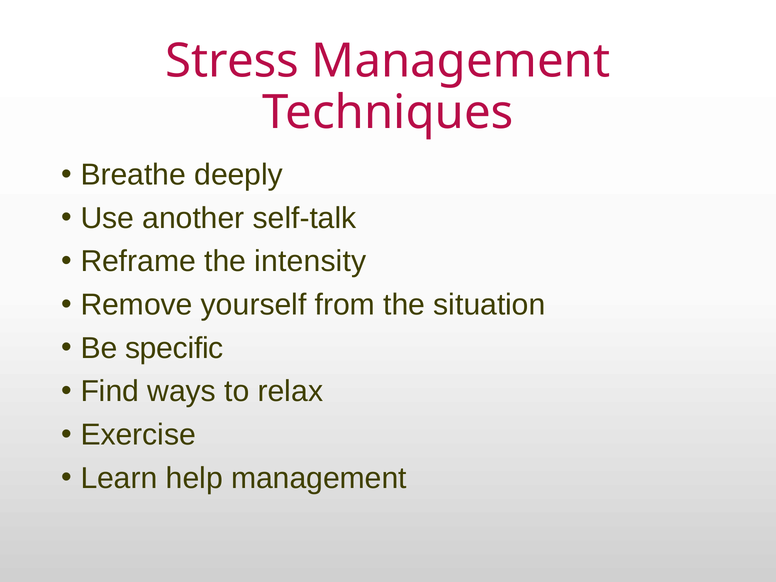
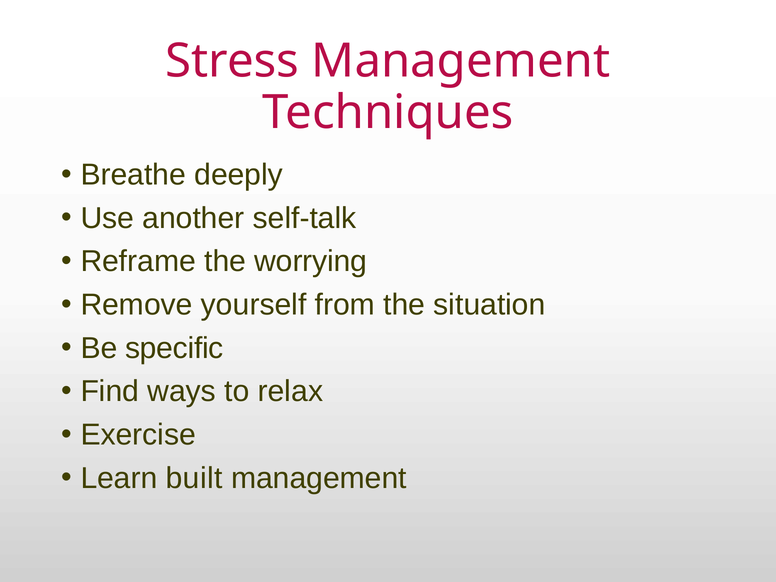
intensity: intensity -> worrying (311, 262)
help: help -> built (194, 478)
